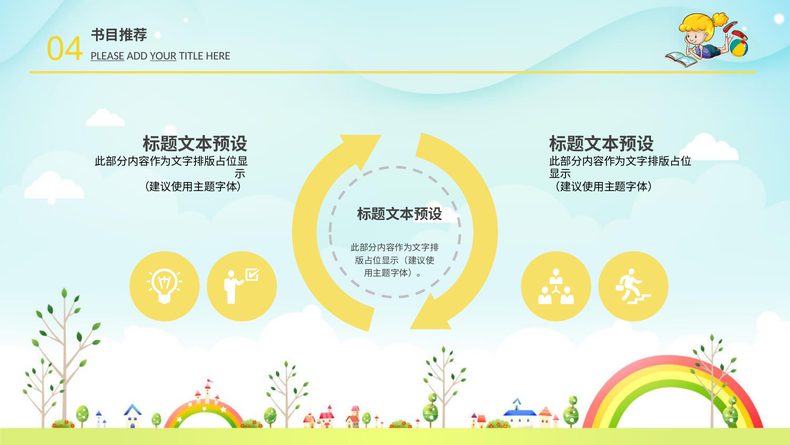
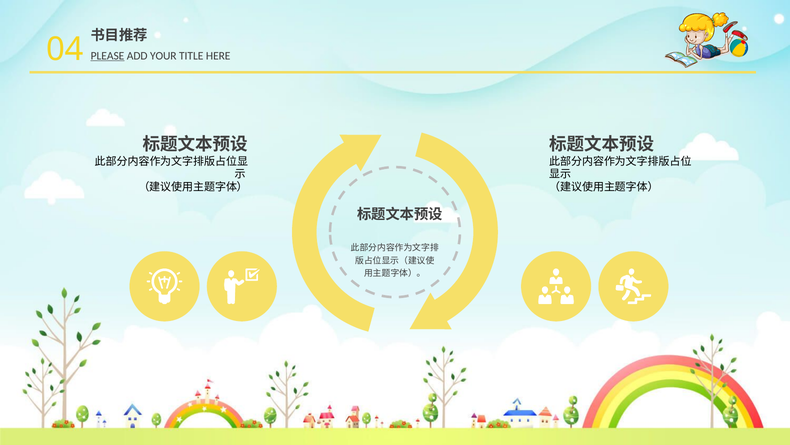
YOUR underline: present -> none (163, 56)
